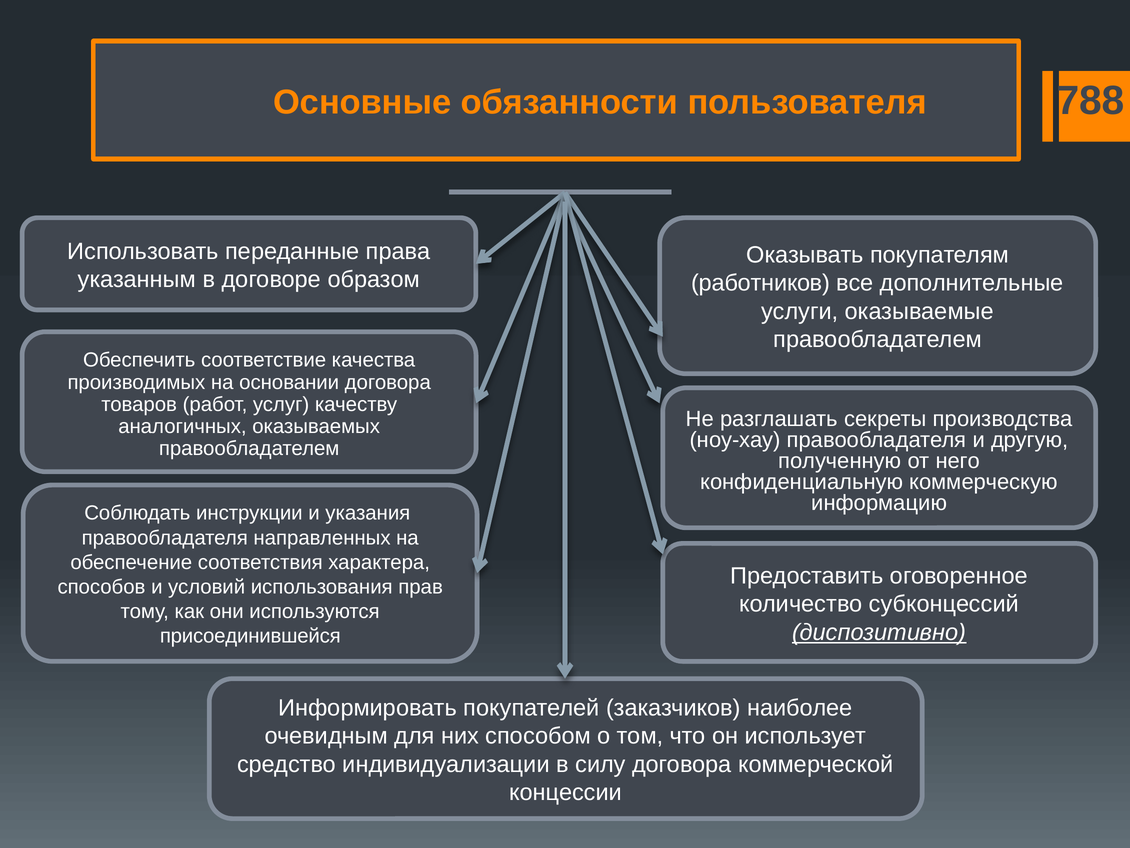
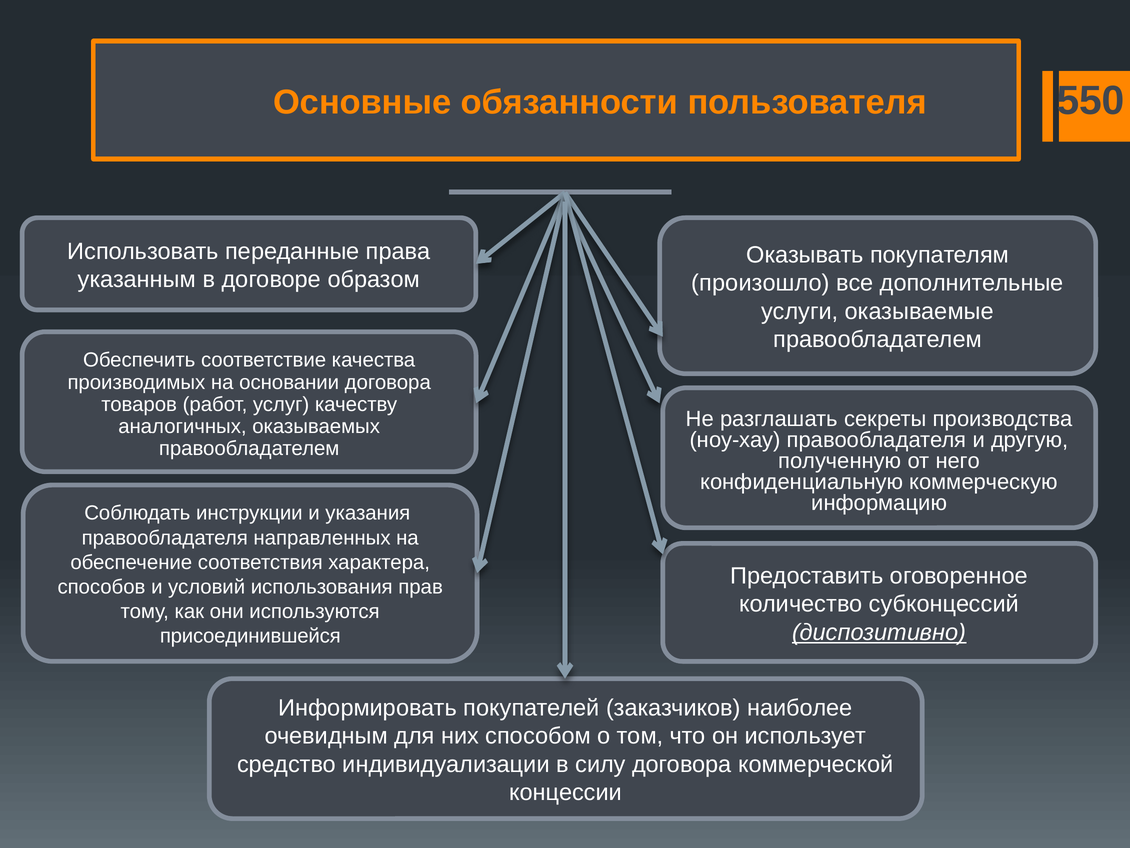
788: 788 -> 550 (1091, 101)
работников: работников -> произошло (761, 283)
